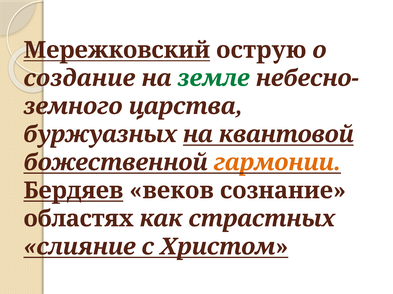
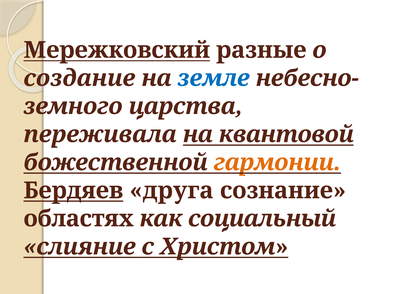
острую: острую -> разные (261, 50)
земле colour: green -> blue (214, 78)
буржуазных: буржуазных -> переживала (100, 135)
веков: веков -> друга (172, 191)
страстных: страстных -> социальный (262, 219)
